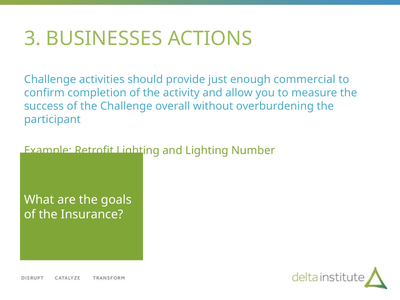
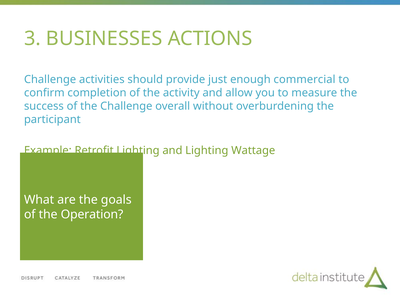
Number: Number -> Wattage (253, 151)
Insurance: Insurance -> Operation (92, 215)
